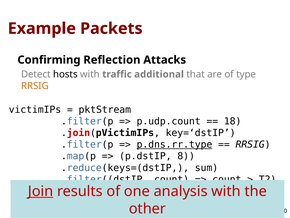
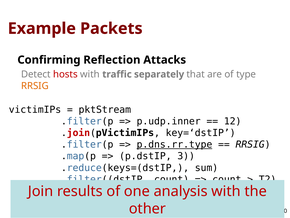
hosts colour: black -> red (65, 74)
additional: additional -> separately (159, 74)
p.udp.count: p.udp.count -> p.udp.inner (169, 121)
18: 18 -> 12 (233, 121)
8: 8 -> 3 (186, 156)
Join underline: present -> none (41, 191)
